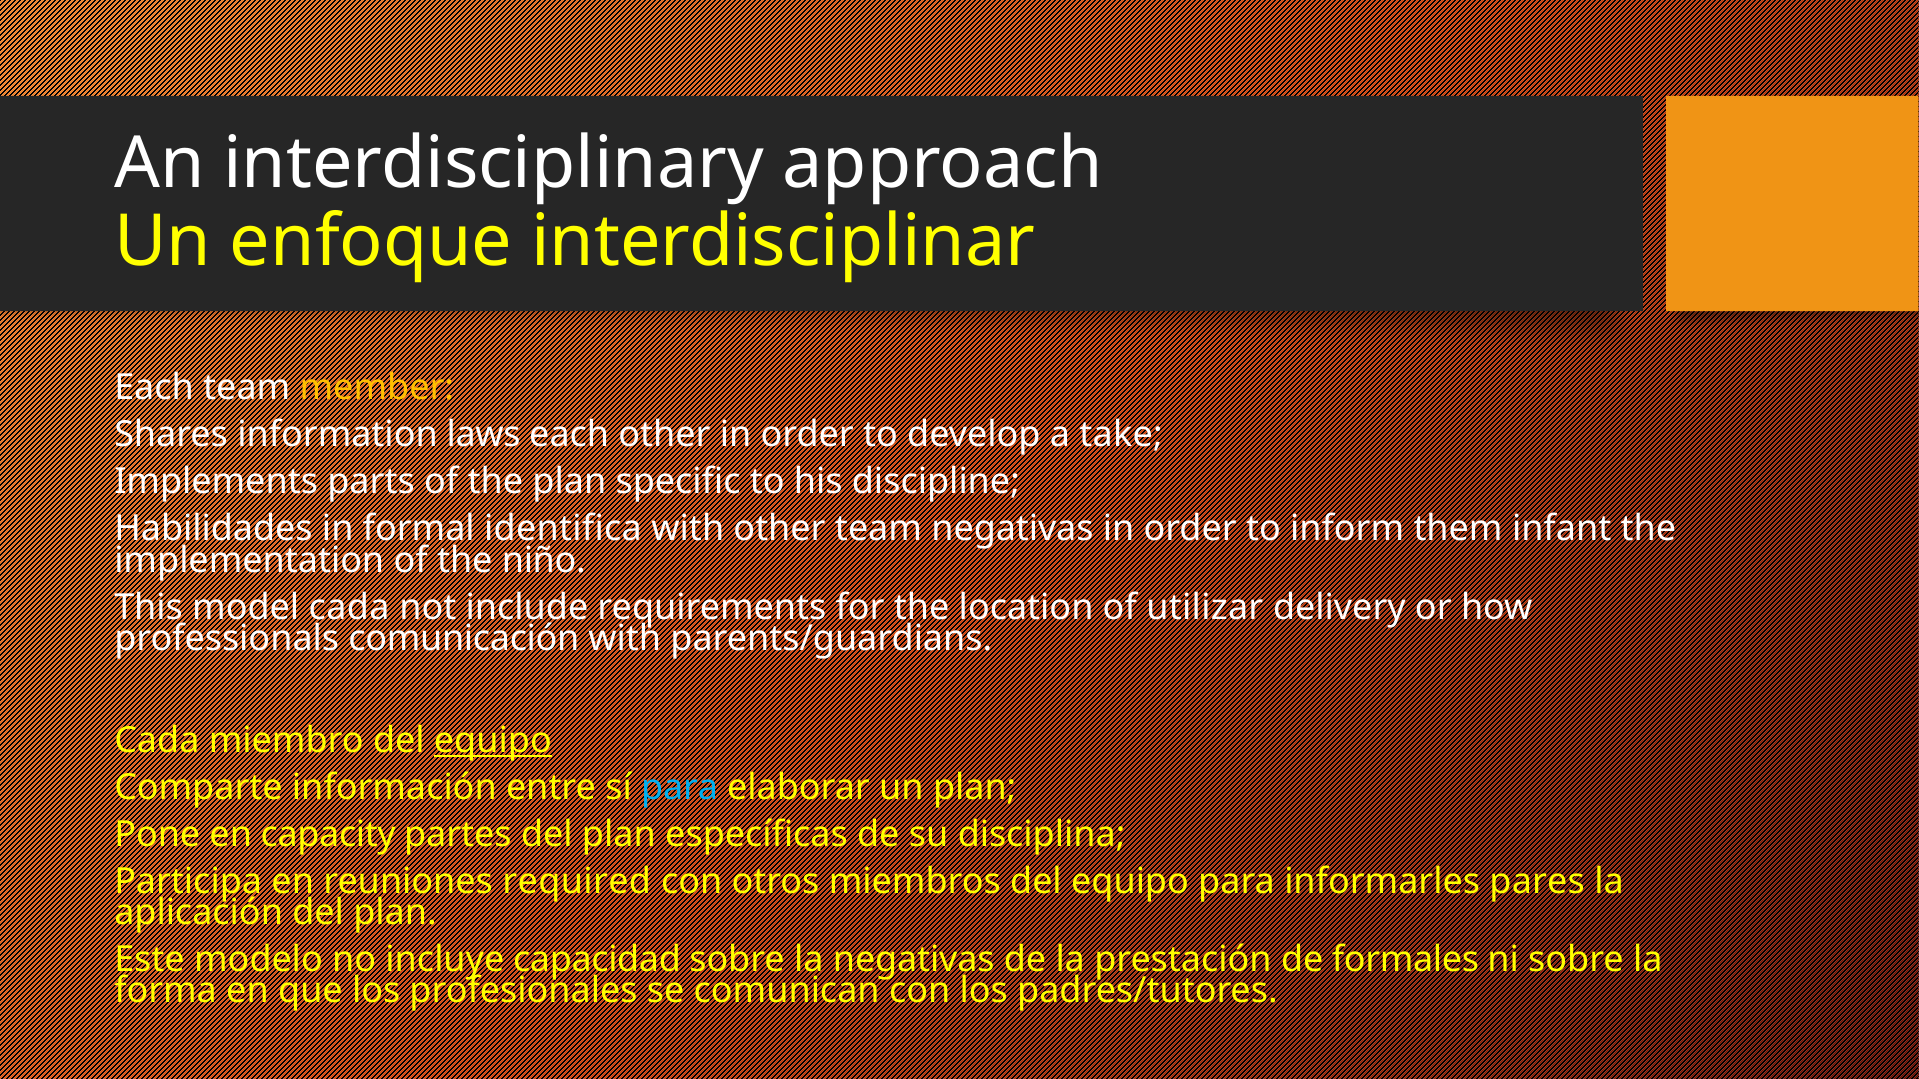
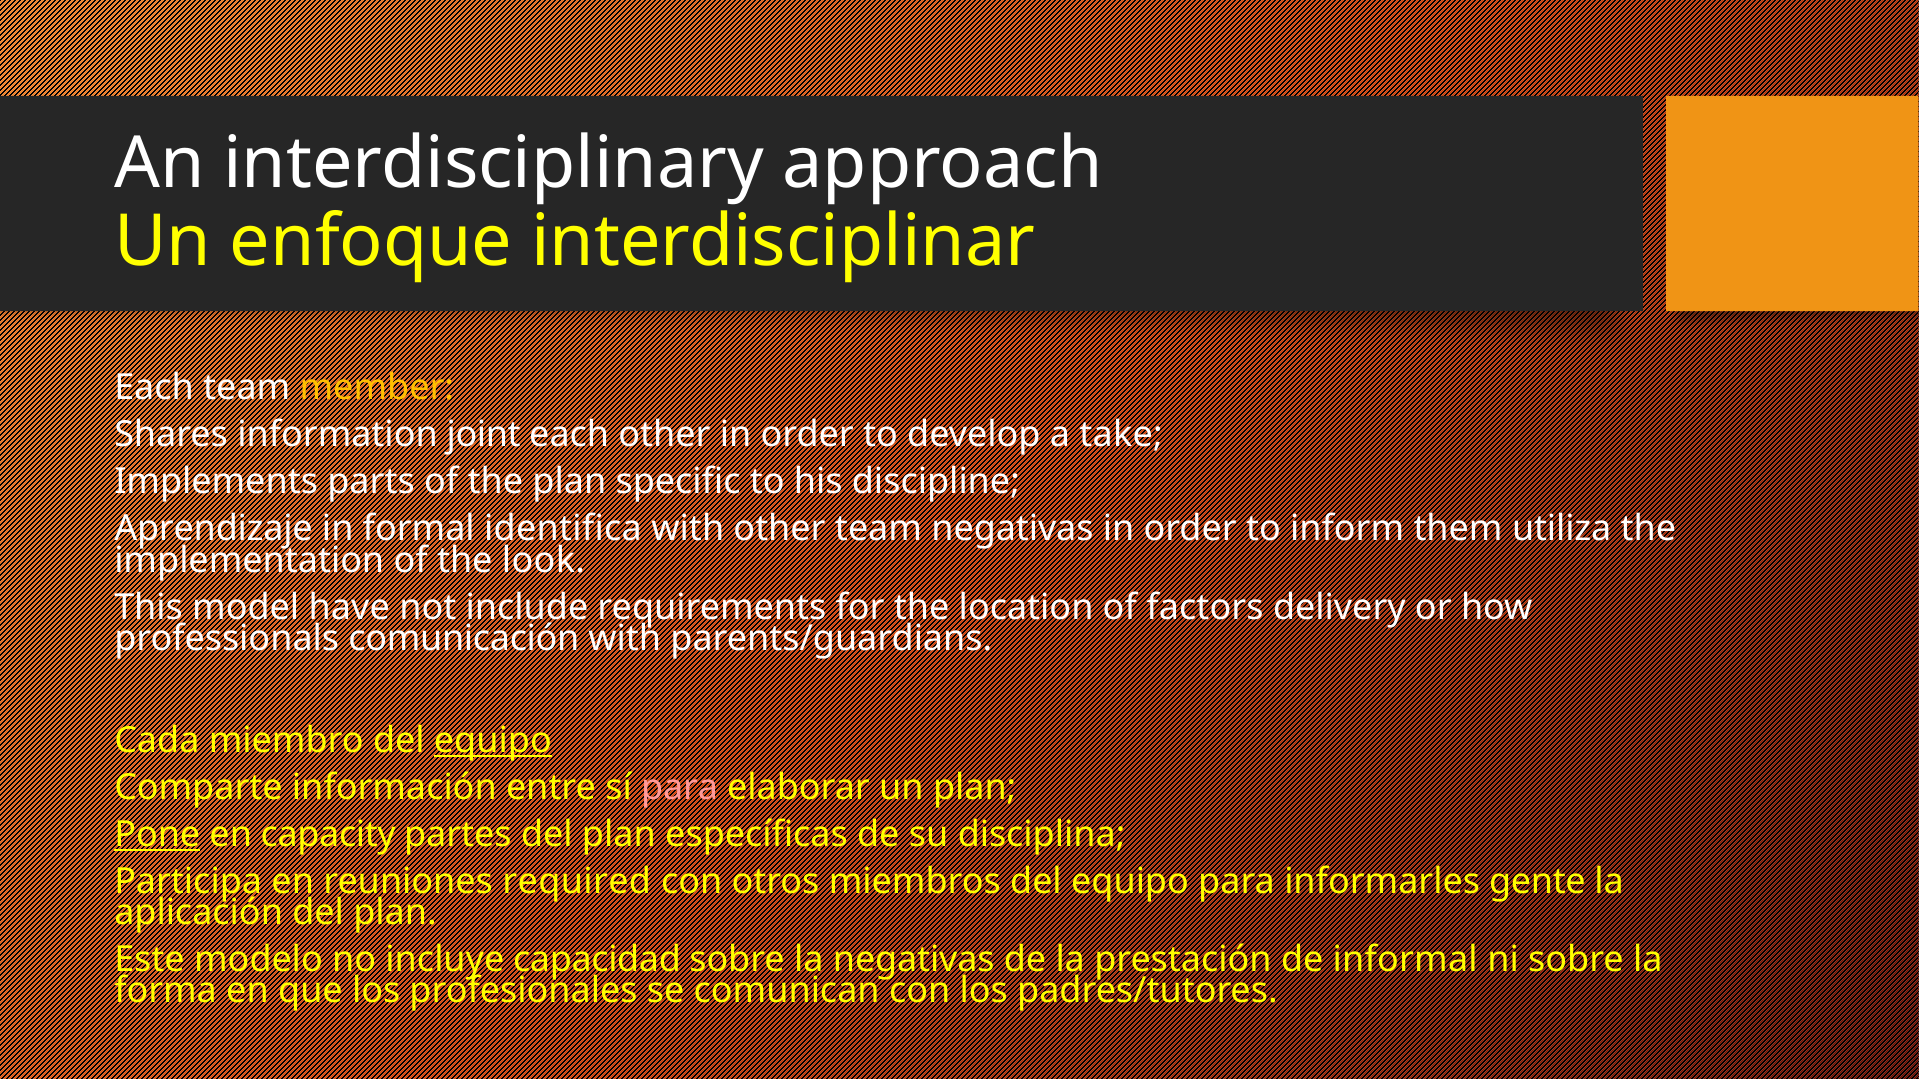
laws: laws -> joint (484, 435)
Habilidades: Habilidades -> Aprendizaje (214, 529)
infant: infant -> utiliza (1562, 529)
niño: niño -> look (543, 560)
model cada: cada -> have (349, 607)
utilizar: utilizar -> factors (1205, 607)
para colour: light blue -> pink (680, 788)
Pone underline: none -> present (157, 835)
pares: pares -> gente (1537, 882)
formales: formales -> informal (1405, 960)
